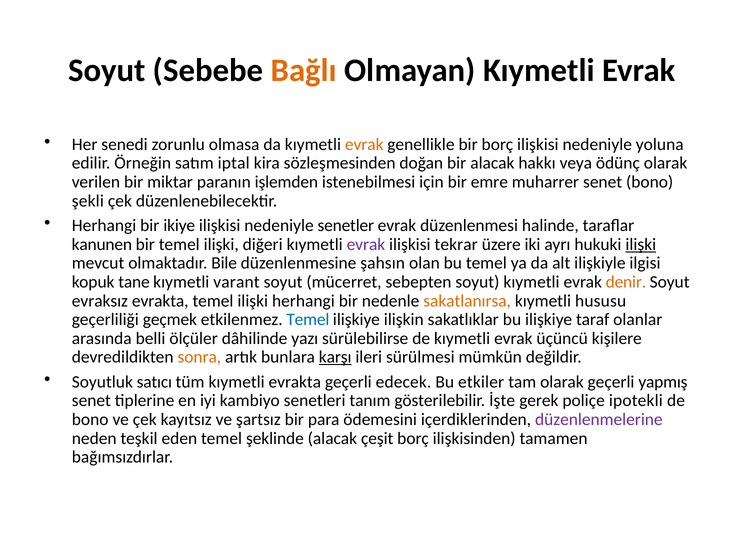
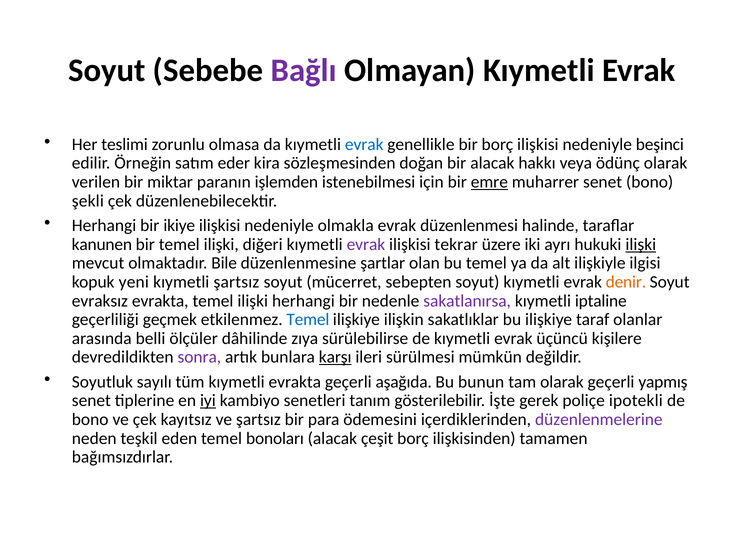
Bağlı colour: orange -> purple (304, 70)
senedi: senedi -> teslimi (125, 144)
evrak colour: orange -> blue (364, 144)
yoluna: yoluna -> beşinci (660, 144)
iptal: iptal -> eder (234, 163)
emre underline: none -> present (489, 182)
senetler: senetler -> olmakla (346, 225)
şahsın: şahsın -> şartlar (383, 263)
tane: tane -> yeni (134, 282)
kıymetli varant: varant -> şartsız (236, 282)
sakatlanırsa colour: orange -> purple (467, 301)
hususu: hususu -> iptaline (601, 301)
yazı: yazı -> zıya (305, 338)
sonra colour: orange -> purple (199, 357)
satıcı: satıcı -> sayılı (154, 382)
edecek: edecek -> aşağıda (404, 382)
etkiler: etkiler -> bunun (481, 382)
iyi underline: none -> present (208, 401)
şeklinde: şeklinde -> bonoları (275, 438)
